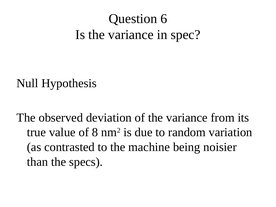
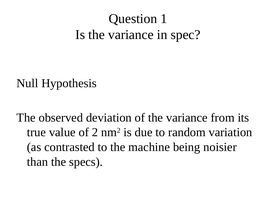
6: 6 -> 1 (164, 19)
8: 8 -> 2 (95, 132)
